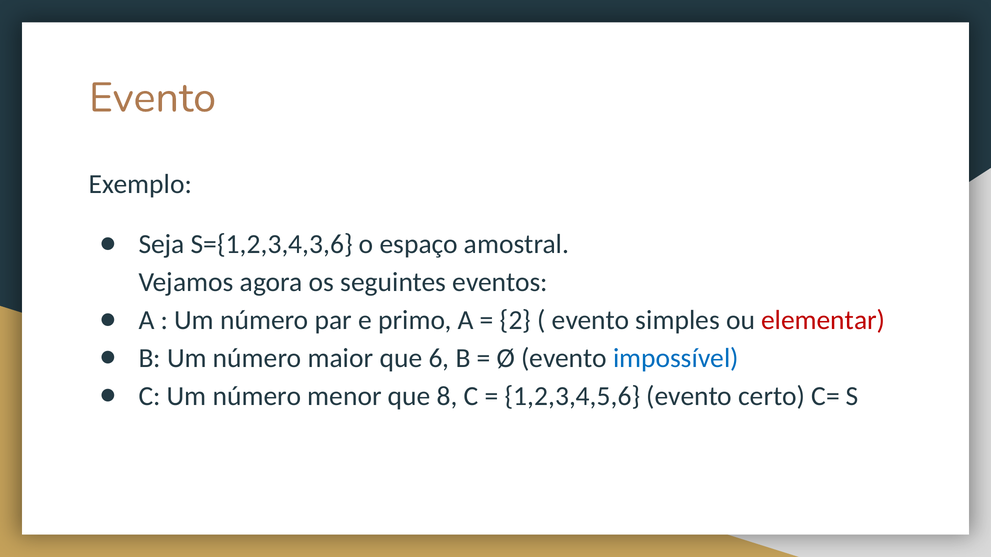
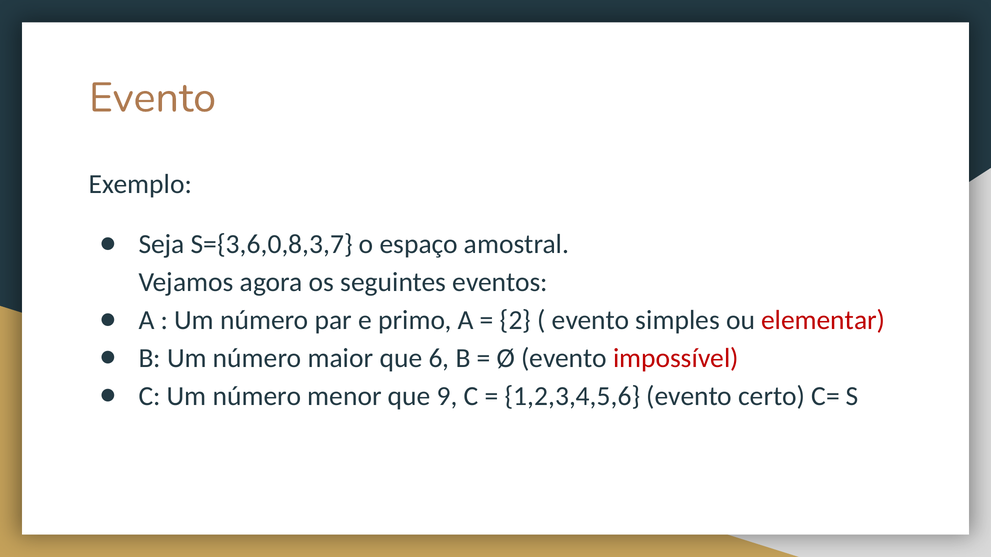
S={1,2,3,4,3,6: S={1,2,3,4,3,6 -> S={3,6,0,8,3,7 (272, 244)
impossível colour: blue -> red (676, 358)
8: 8 -> 9 (447, 396)
